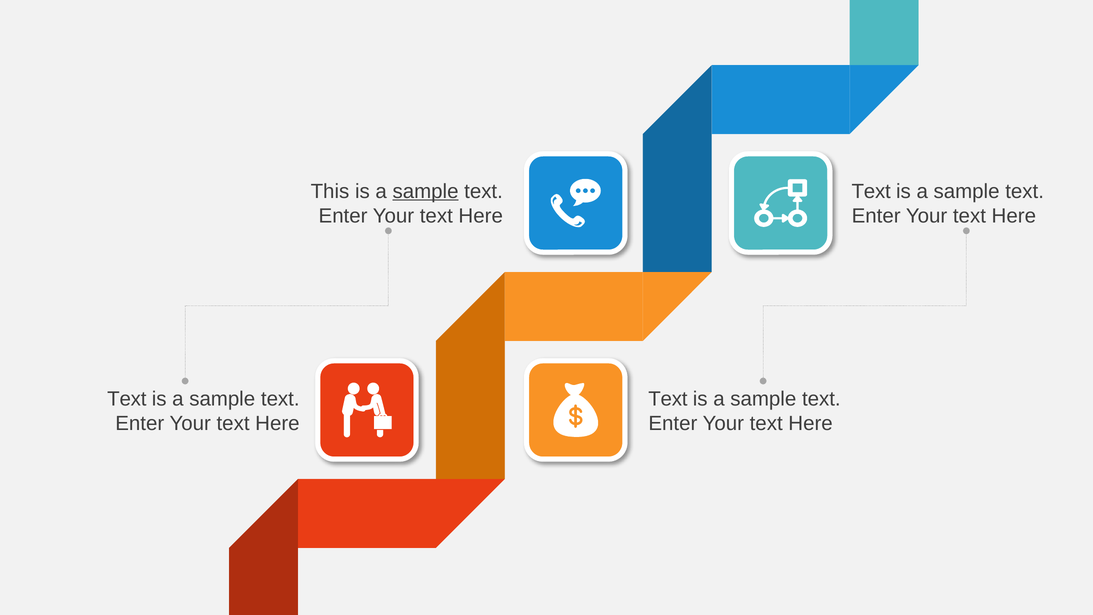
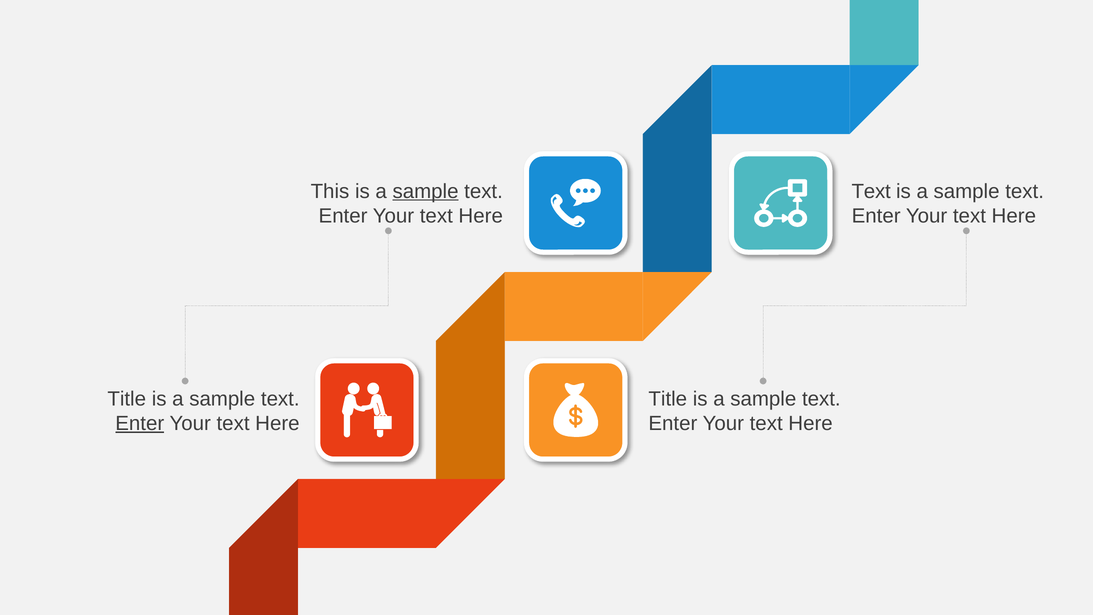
Text: Text -> Title (127, 399)
Text: Text -> Title (668, 399)
Enter underline: none -> present (140, 423)
